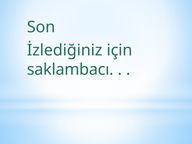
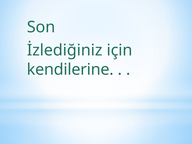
saklambacı: saklambacı -> kendilerine (70, 69)
